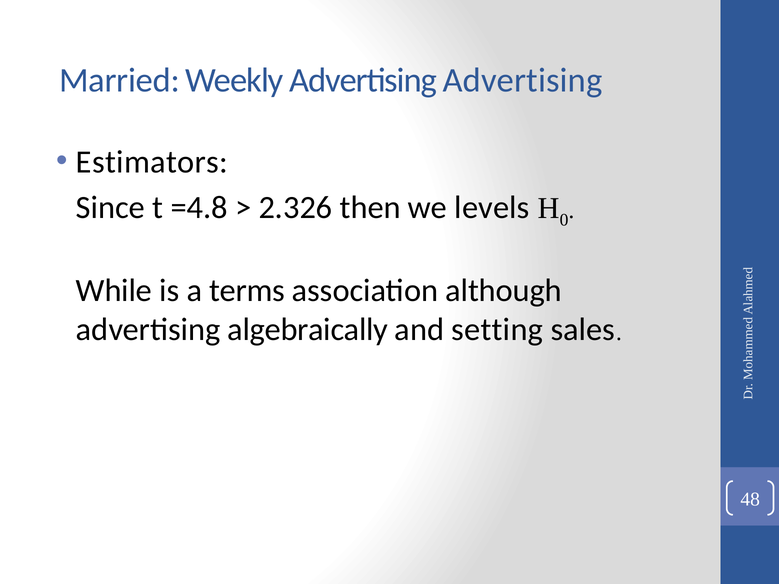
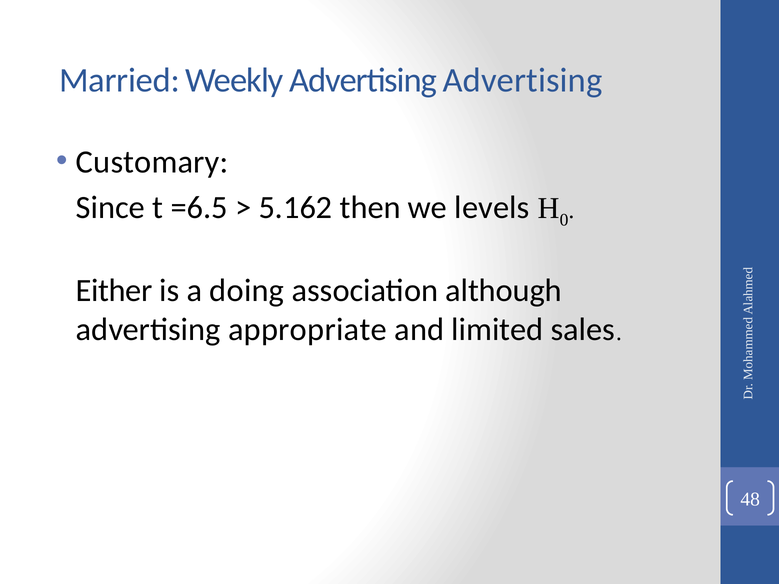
Estimators: Estimators -> Customary (152, 162)
=4.8: =4.8 -> =6.5 (199, 207)
2.326: 2.326 -> 5.162 (295, 207)
While: While -> Either (114, 291)
terms: terms -> doing (247, 291)
algebraically: algebraically -> appropriate (307, 330)
setting: setting -> limited (497, 330)
